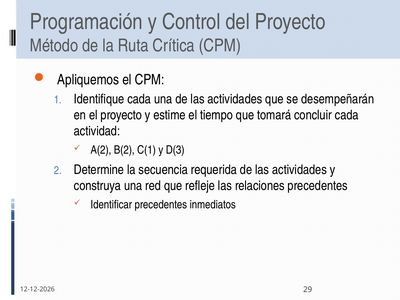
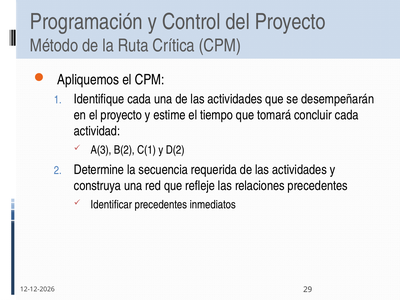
A(2: A(2 -> A(3 (101, 150)
D(3: D(3 -> D(2 (175, 150)
